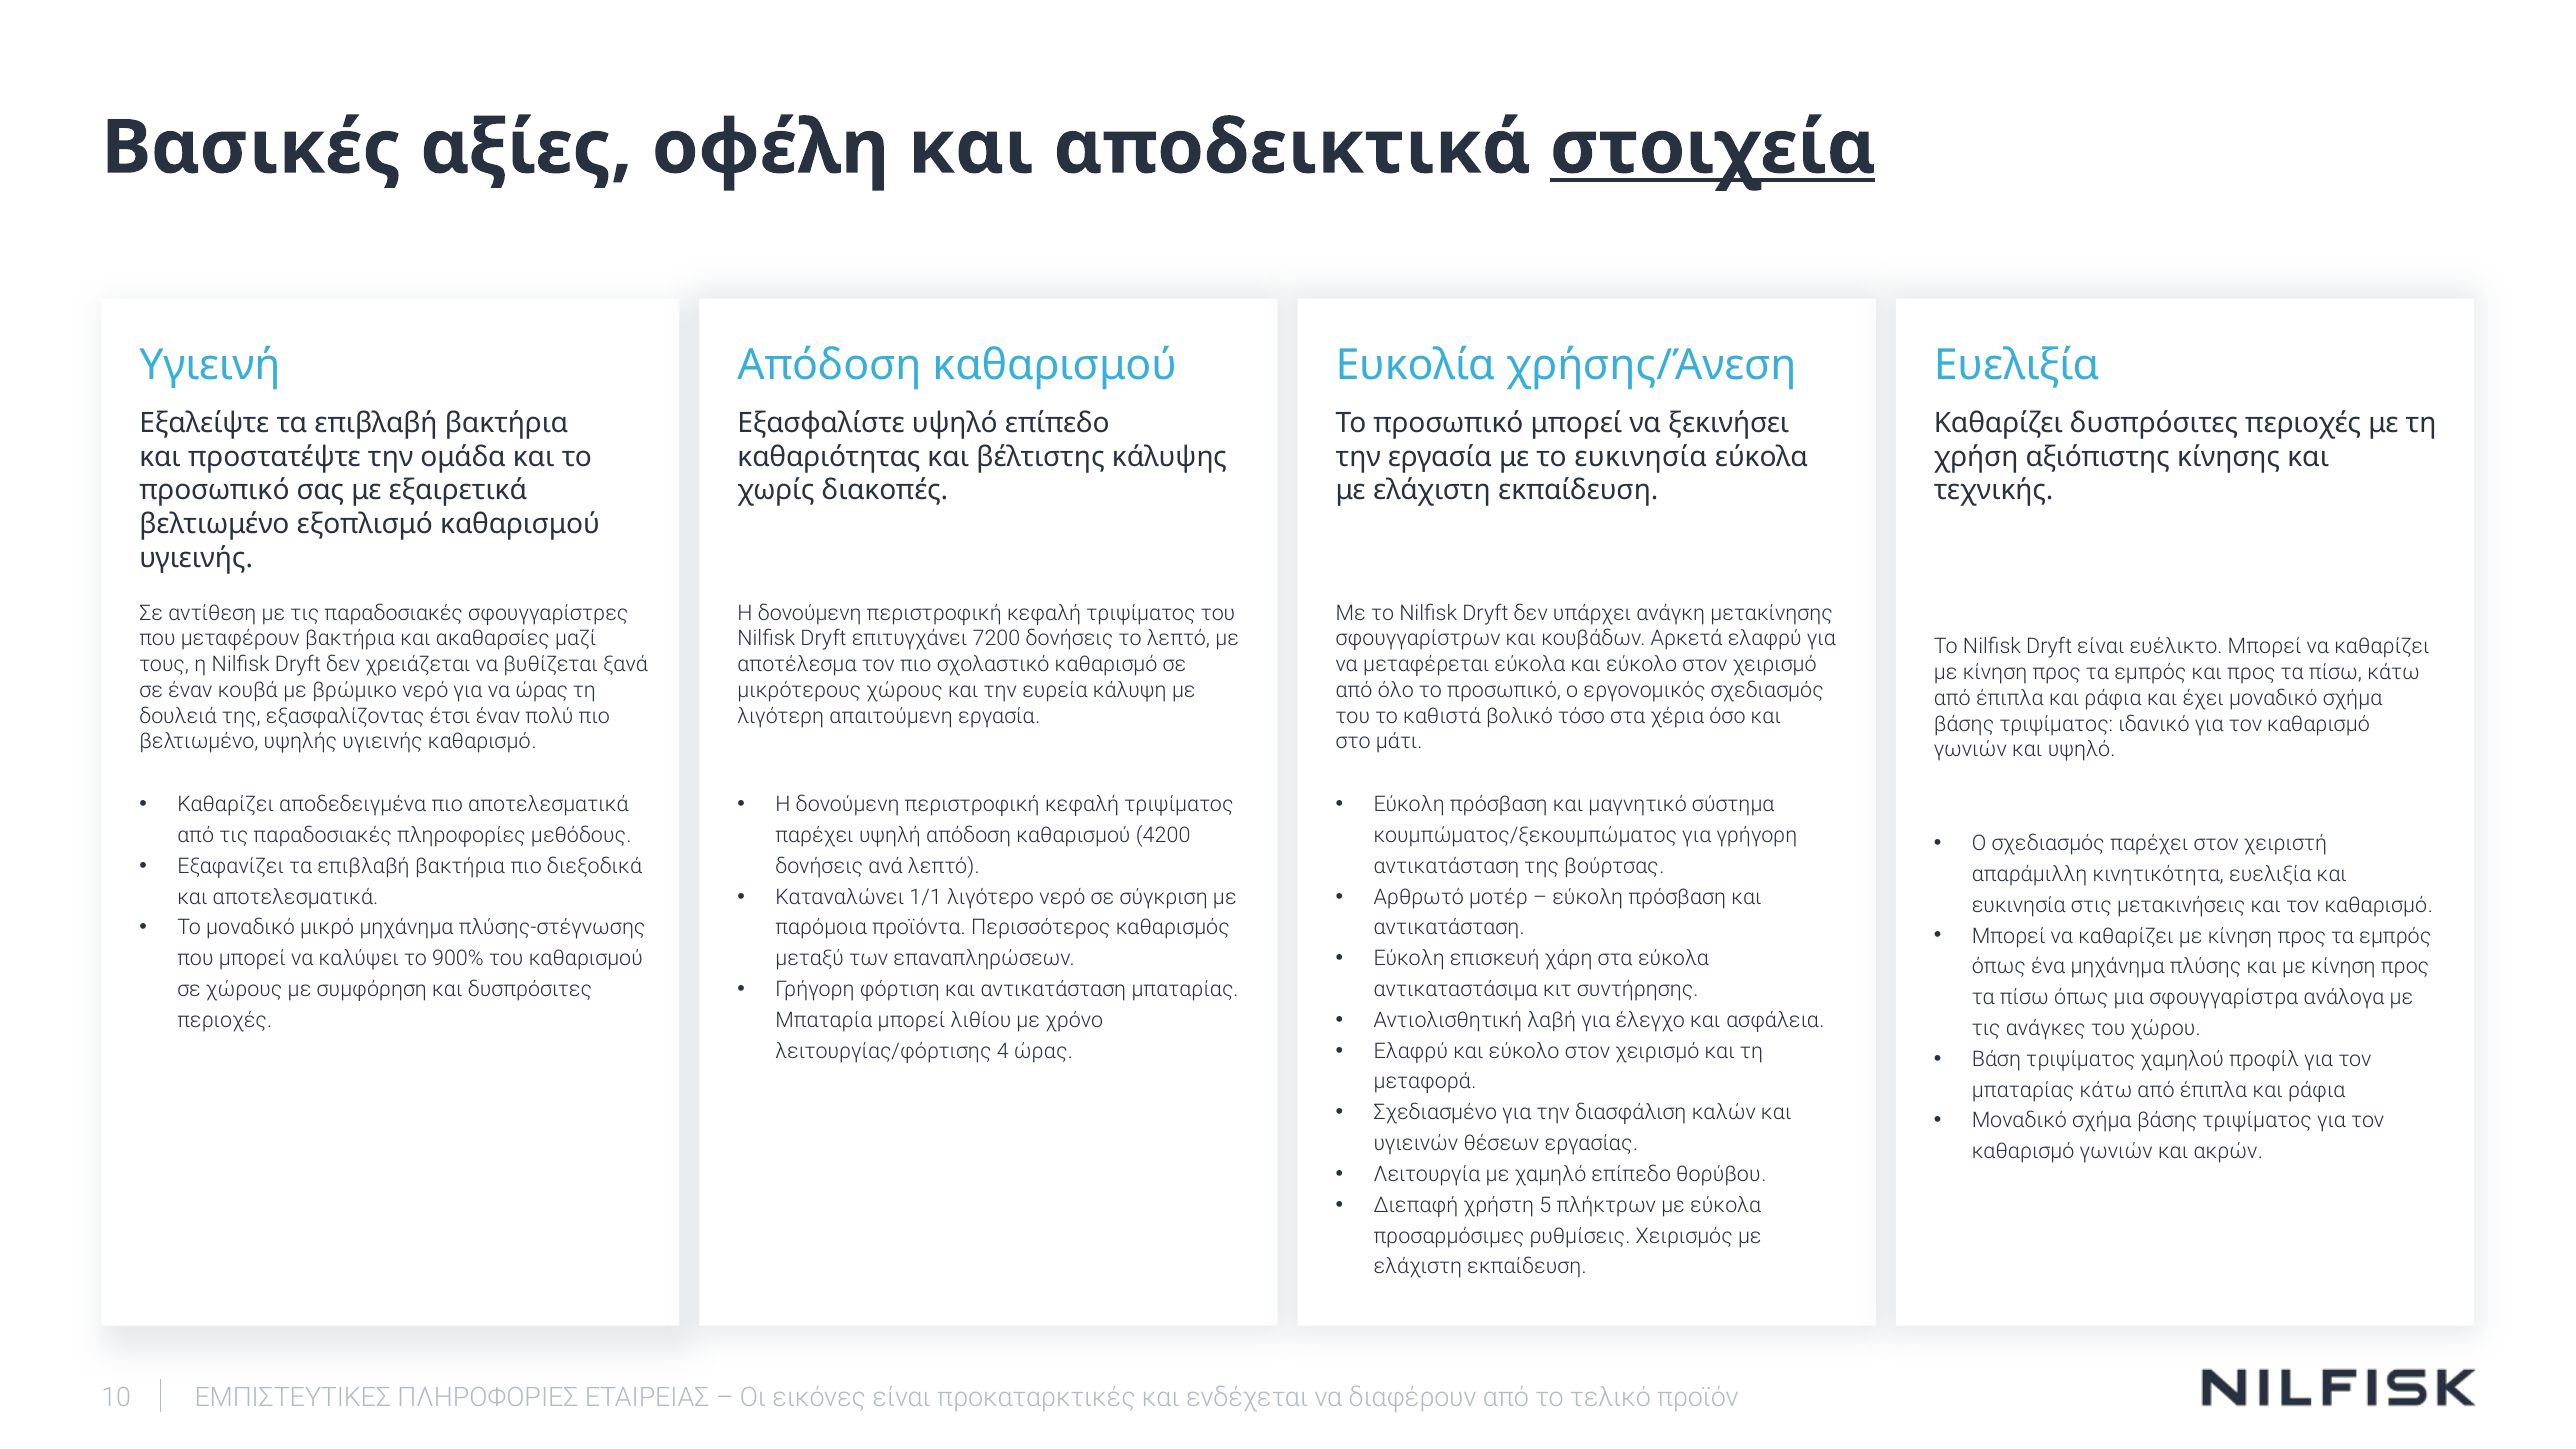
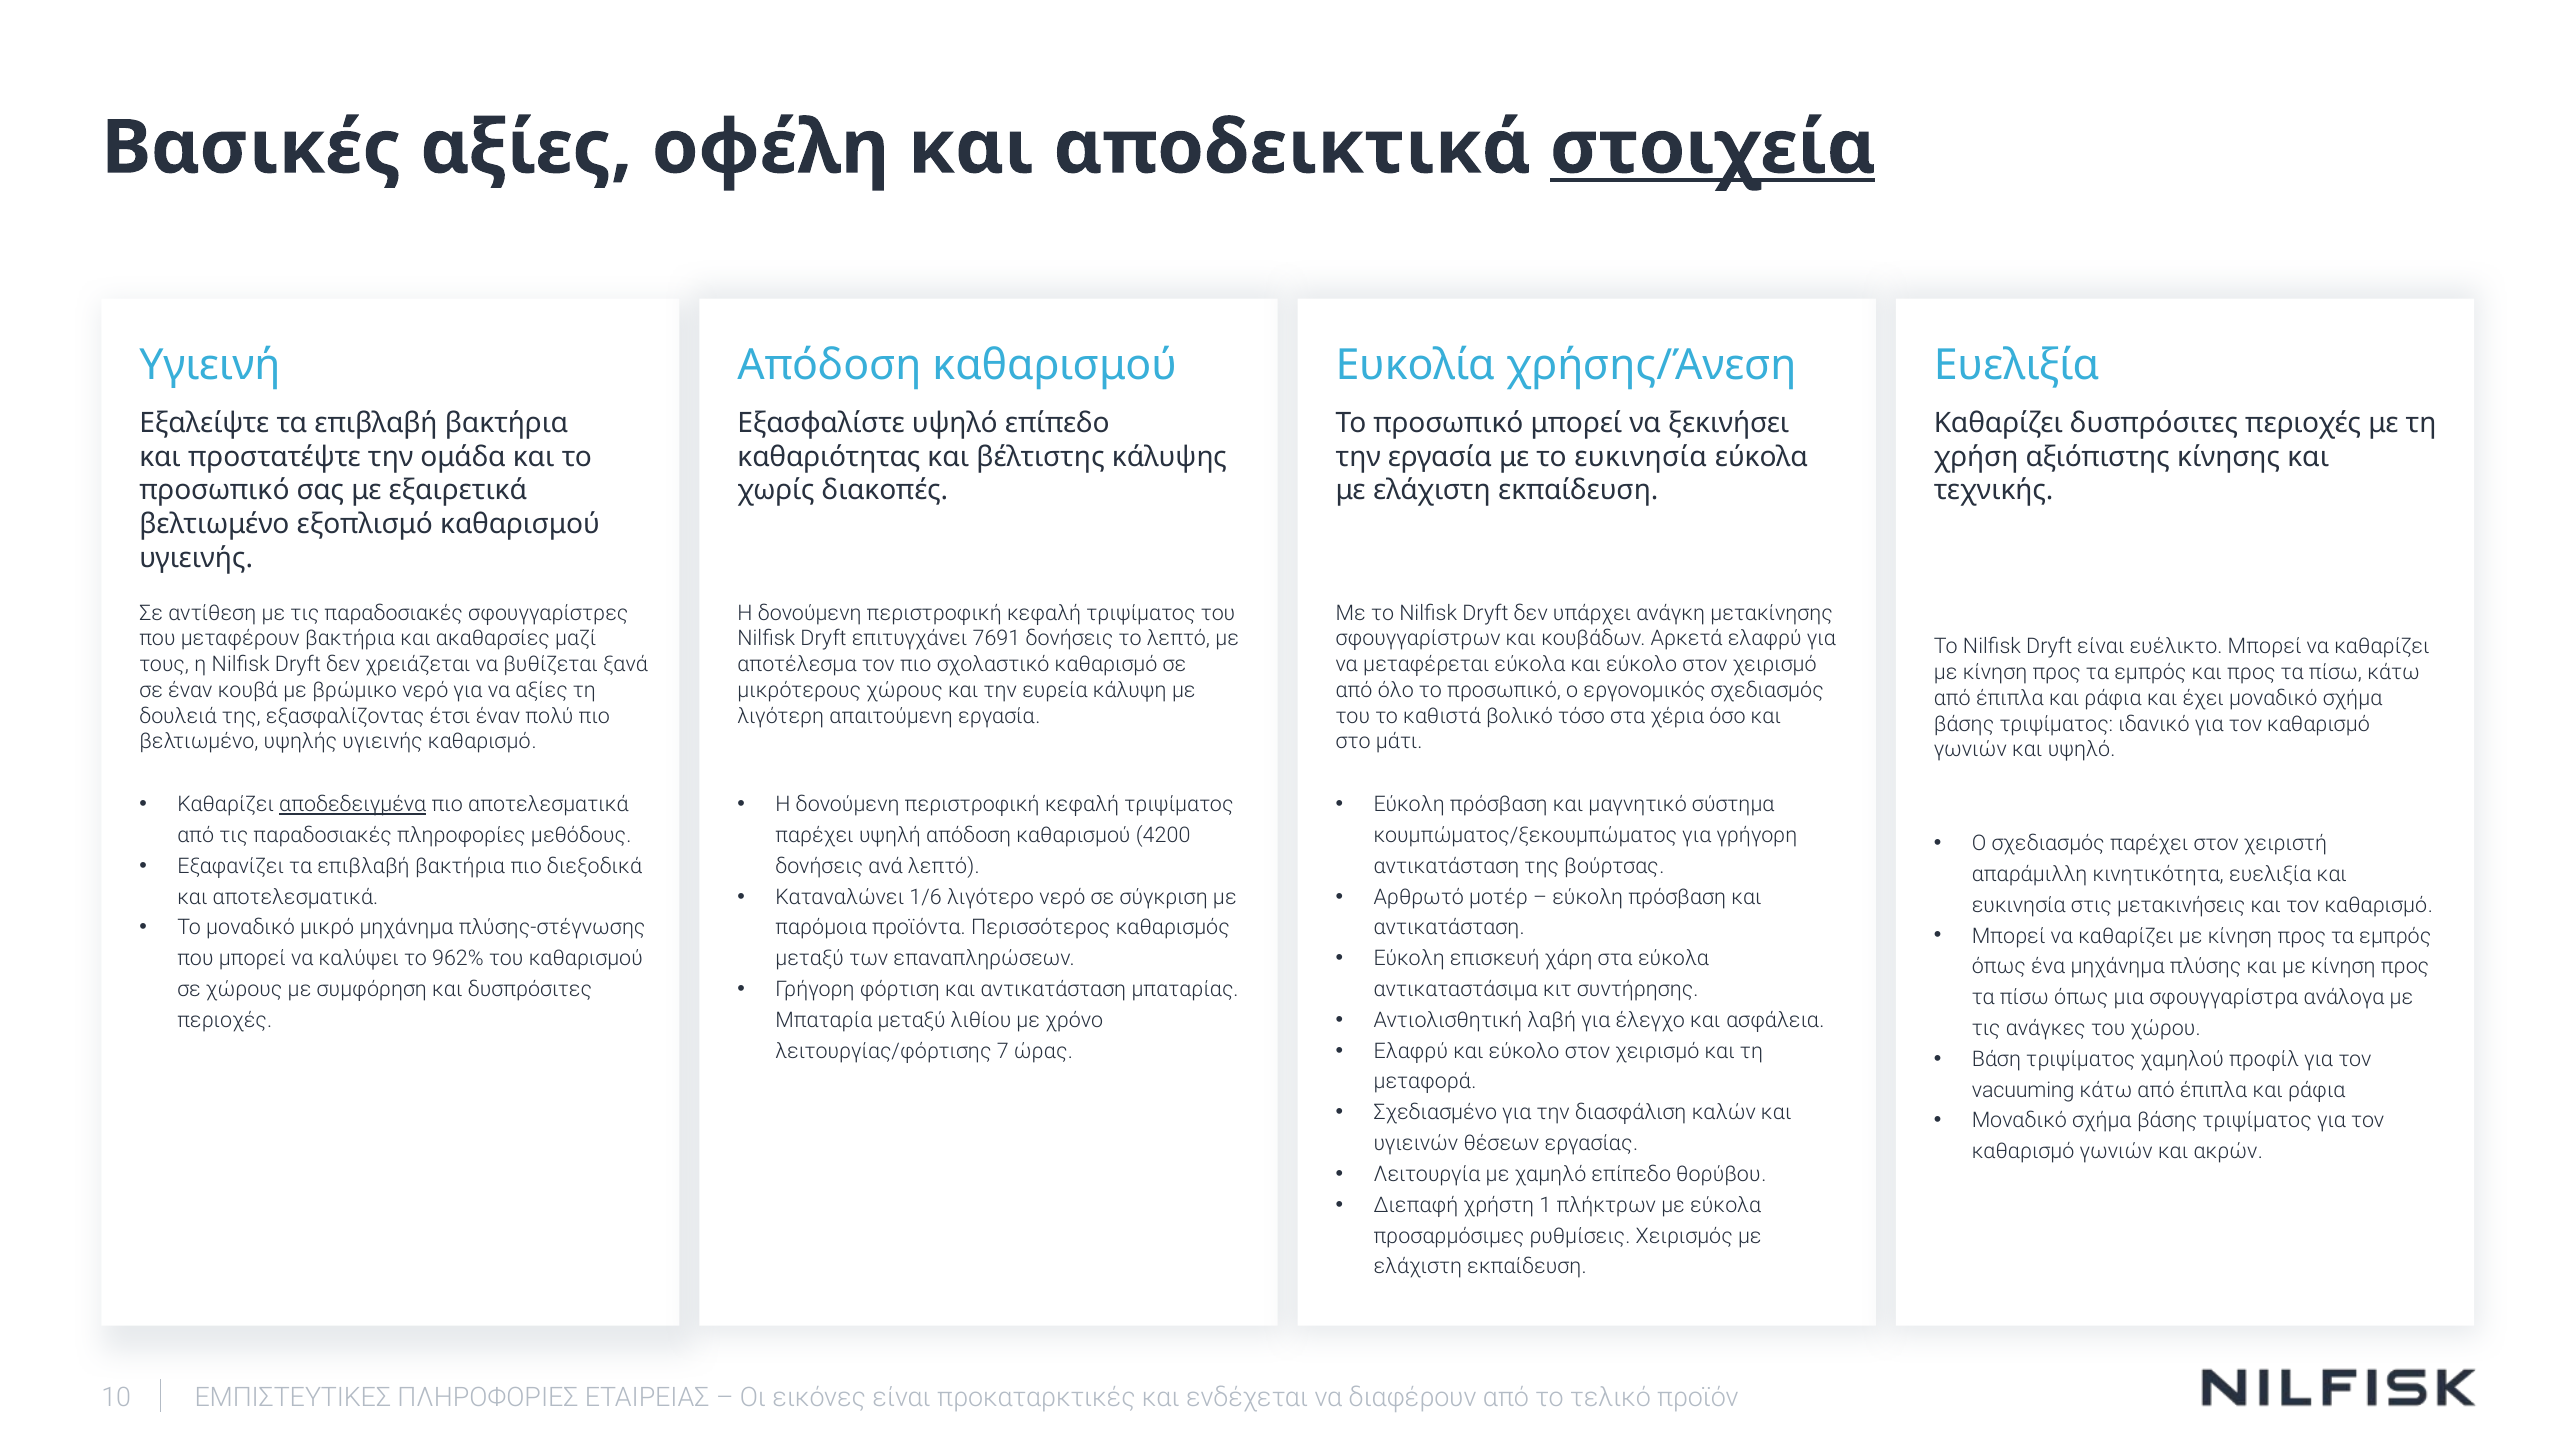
7200: 7200 -> 7691 (996, 639)
να ώρας: ώρας -> αξίες (542, 690)
αποδεδειγμένα underline: none -> present (353, 805)
1/1: 1/1 -> 1/6 (926, 897)
900%: 900% -> 962% (458, 959)
Μπαταρία μπορεί: μπορεί -> μεταξύ (912, 1020)
4: 4 -> 7 (1003, 1051)
μπαταρίας: μπαταρίας -> vacuuming (2023, 1090)
5: 5 -> 1 (1545, 1205)
